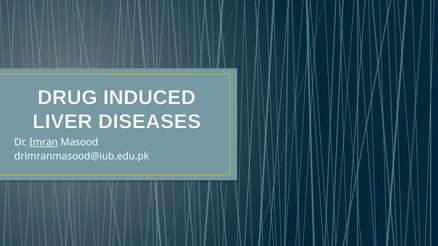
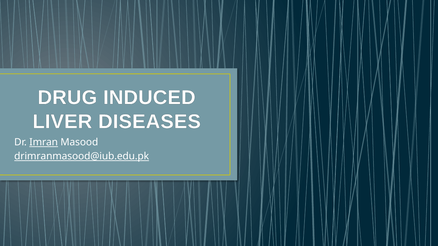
drimranmasood@iub.edu.pk underline: none -> present (82, 157)
